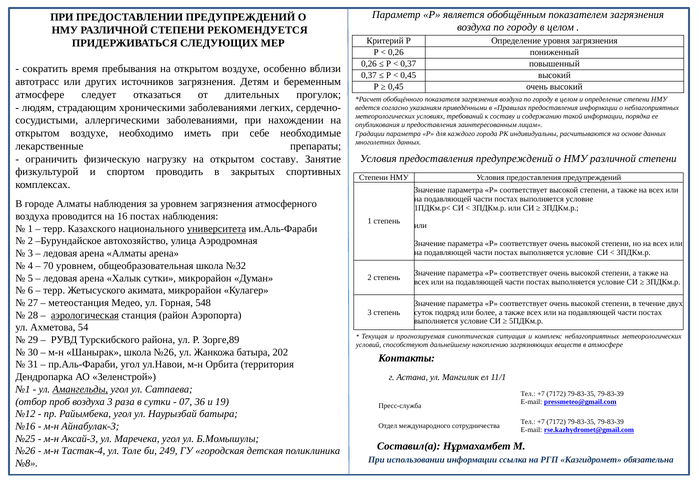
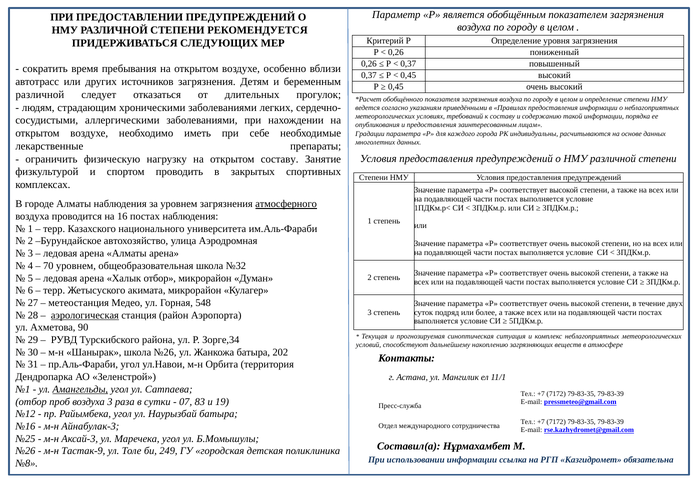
атмосфере: атмосфере -> различной (40, 95)
атмосферного underline: none -> present (286, 204)
университета underline: present -> none (217, 229)
Халык сутки: сутки -> отбор (160, 278)
54: 54 -> 90 (83, 328)
Зорге,89: Зорге,89 -> Зорге,34 (221, 340)
36: 36 -> 83 (200, 402)
Тастак-4: Тастак-4 -> Тастак-9 (83, 451)
